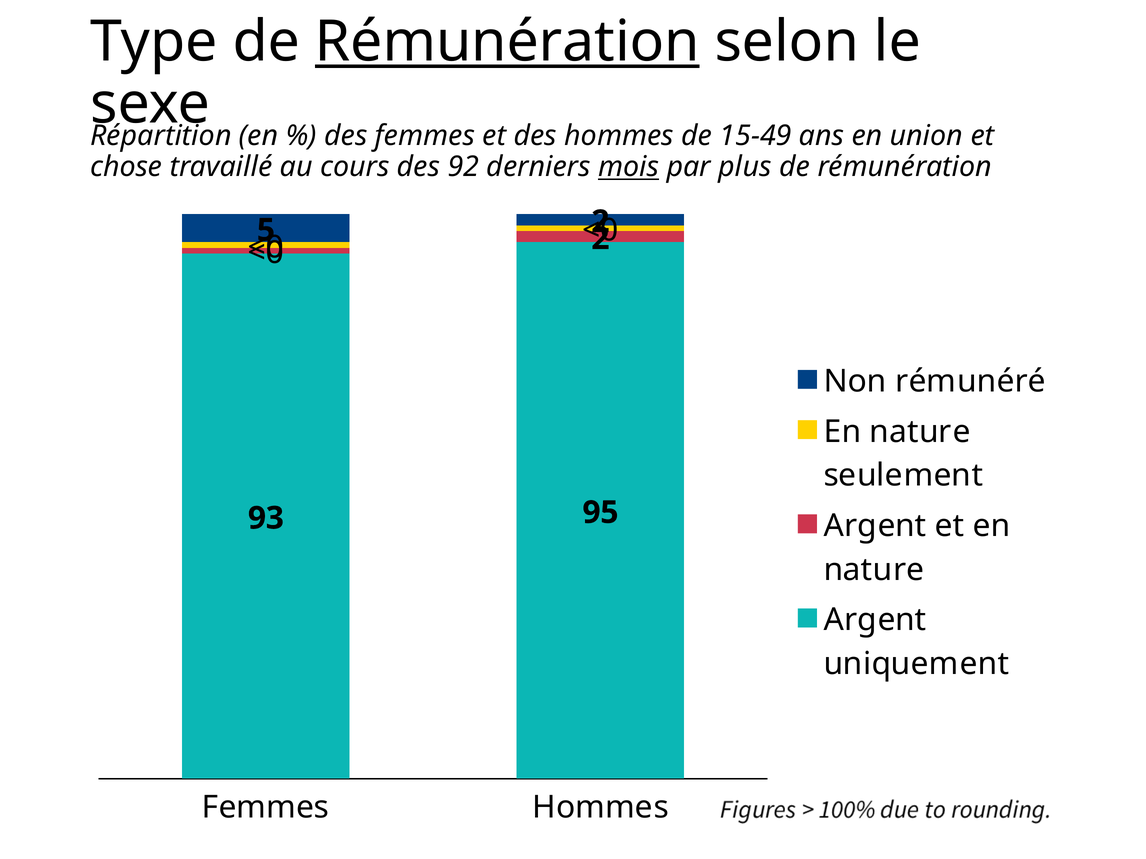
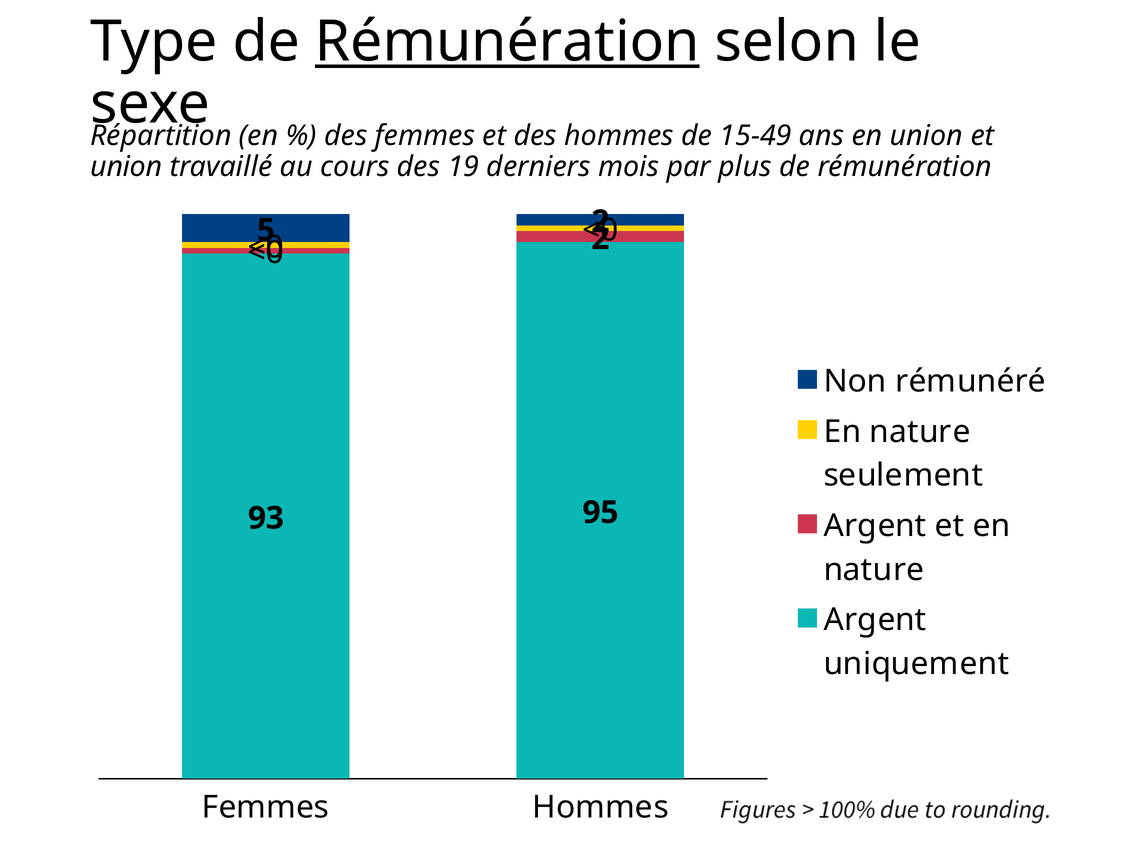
chose: chose -> union (126, 167)
92: 92 -> 19 (463, 167)
mois underline: present -> none (629, 167)
